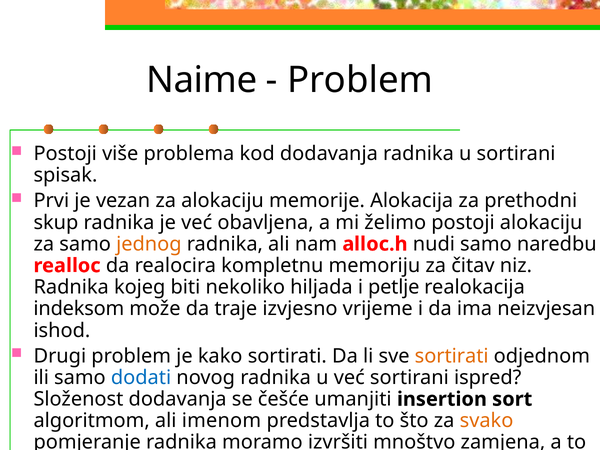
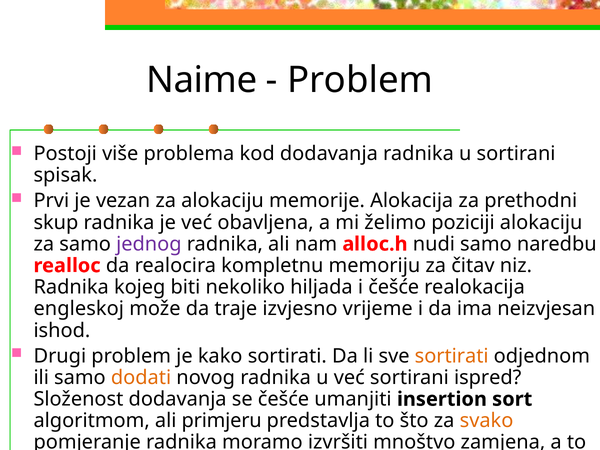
želimo postoji: postoji -> poziciji (463, 222)
jednog colour: orange -> purple (149, 244)
i petlje: petlje -> češće (394, 287)
indeksom: indeksom -> engleskoj (79, 309)
dodati colour: blue -> orange (141, 378)
imenom: imenom -> primjeru (222, 421)
